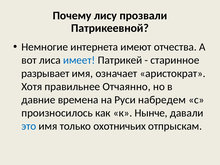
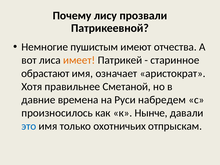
интернета: интернета -> пушистым (94, 47)
имеет colour: blue -> orange (79, 60)
разрывает: разрывает -> обрастают (45, 73)
Отчаянно: Отчаянно -> Сметаной (127, 87)
